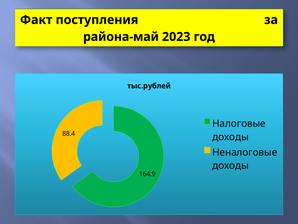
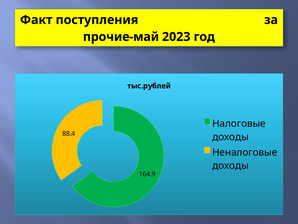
района-май: района-май -> прочие-май (121, 37)
